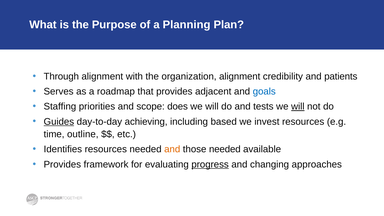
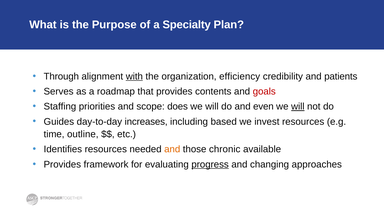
Planning: Planning -> Specialty (187, 25)
with underline: none -> present (134, 76)
organization alignment: alignment -> efficiency (240, 76)
adjacent: adjacent -> contents (213, 91)
goals colour: blue -> red (264, 91)
tests: tests -> even (263, 107)
Guides underline: present -> none (59, 122)
achieving: achieving -> increases (146, 122)
those needed: needed -> chronic (225, 149)
